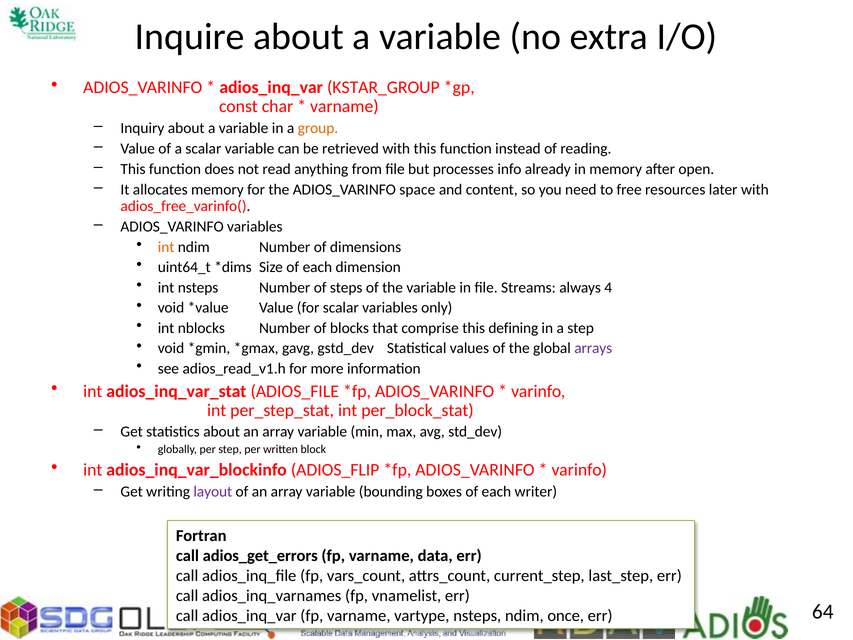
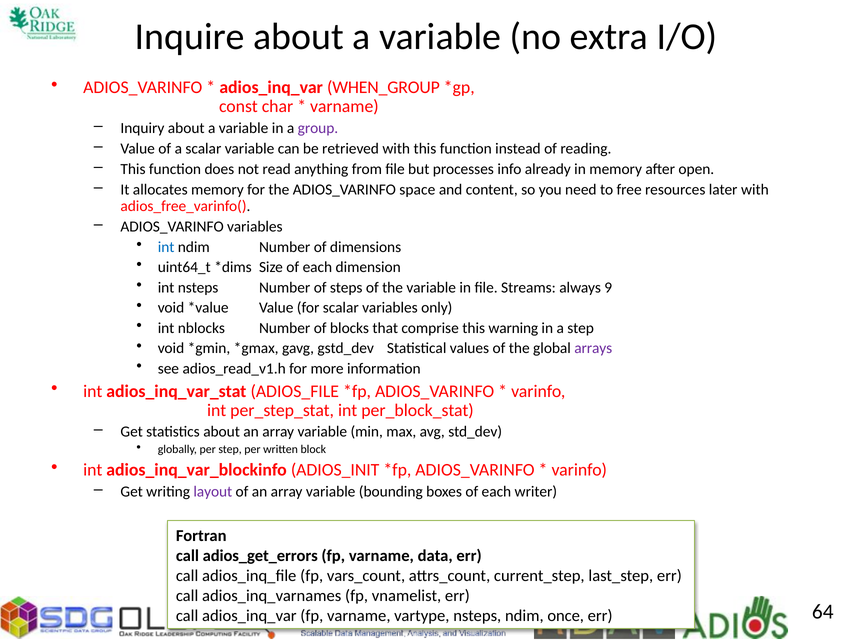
KSTAR_GROUP: KSTAR_GROUP -> WHEN_GROUP (383, 87)
group colour: orange -> purple (318, 128)
int colour: orange -> blue (166, 247)
4: 4 -> 9 (608, 287)
defining: defining -> warning (513, 328)
ADIOS_FLIP: ADIOS_FLIP -> ADIOS_INIT (335, 470)
